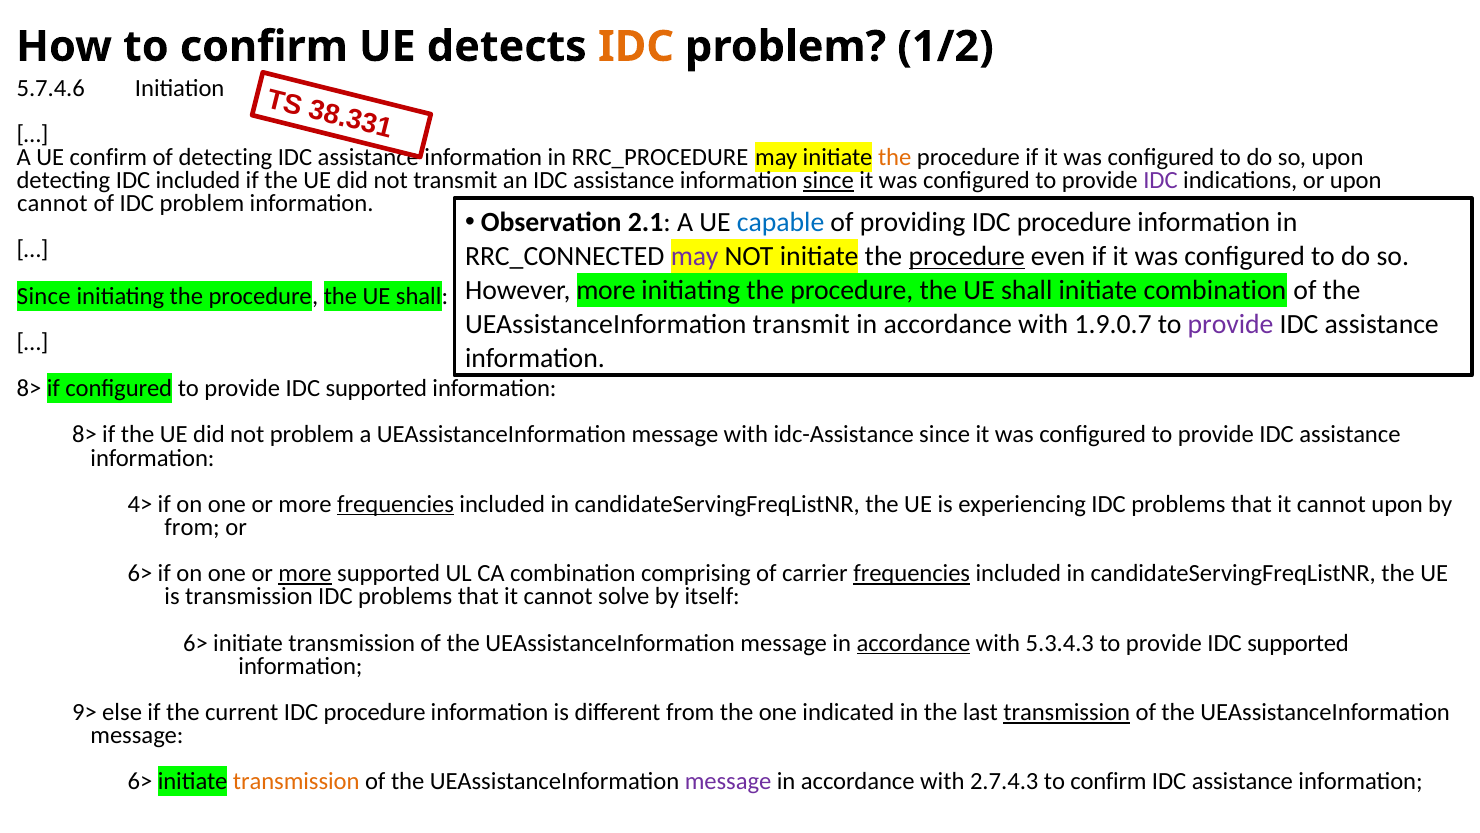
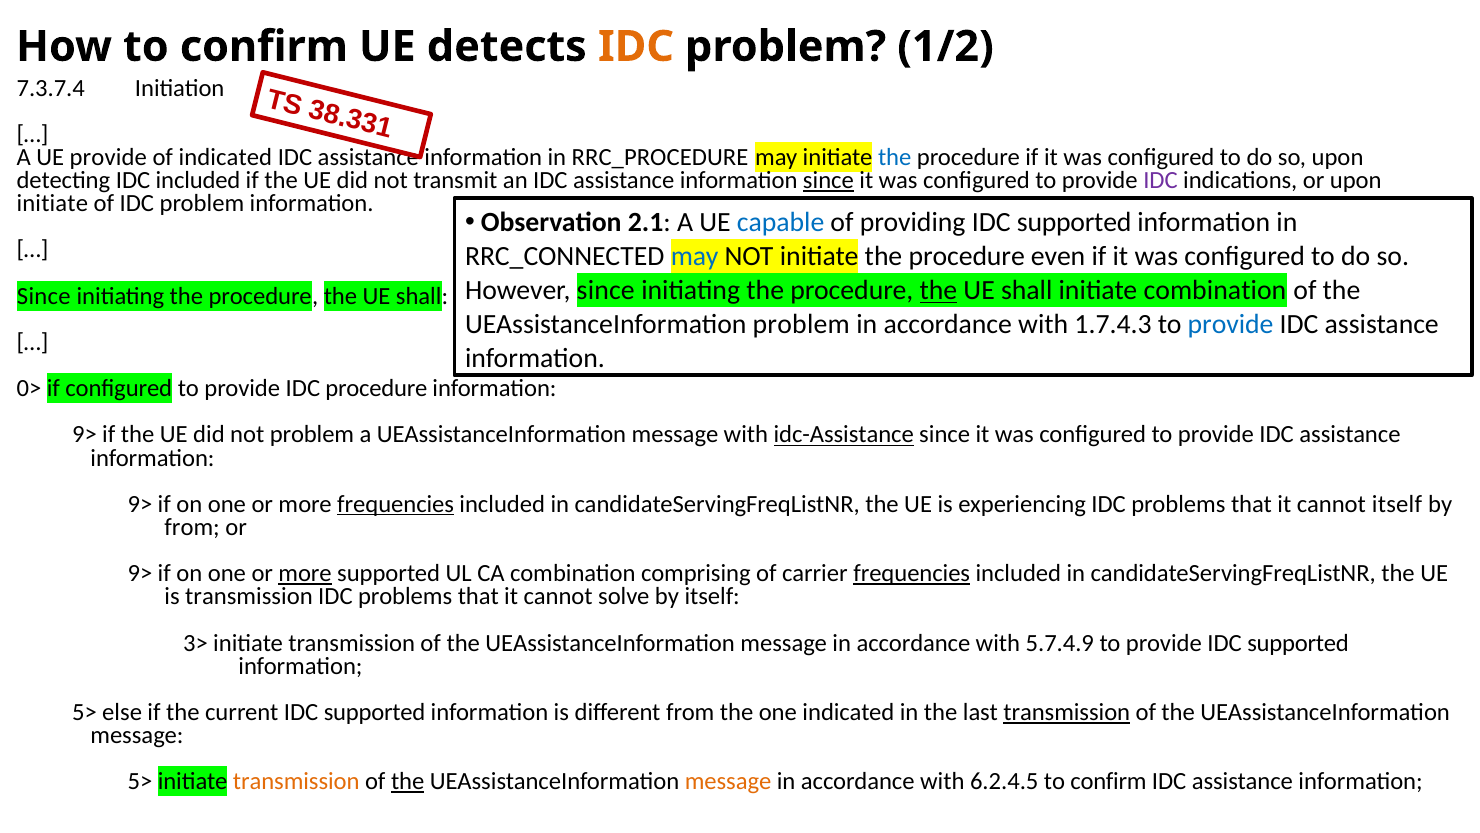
5.7.4.6: 5.7.4.6 -> 7.3.7.4 (51, 88)
UE confirm: confirm -> provide (108, 157)
of detecting: detecting -> indicated (225, 157)
the colour: orange -> blue (895, 157)
cannot: cannot -> initiate (52, 203)
providing IDC procedure: procedure -> supported (1074, 223)
may colour: purple -> blue (695, 257)
procedure underline: present -> none (967, 257)
However more: more -> since (606, 290)
the underline: none -> present (938, 290)
UEAssistanceInformation transmit: transmit -> problem (801, 324)
1.9.0.7: 1.9.0.7 -> 1.7.4.3 (1113, 324)
provide colour: purple -> blue (1231, 324)
8>: 8> -> 0> (29, 388)
supported: supported -> procedure (376, 388)
8>: 8> -> 9> (84, 435)
idc-Assistance underline: none -> present (844, 435)
4>: 4> -> 9> (140, 504)
cannot upon: upon -> itself (1397, 504)
6>: 6> -> 9> (140, 573)
6>: 6> -> 3> (195, 643)
accordance underline: present -> none (913, 643)
5.3.4.3: 5.3.4.3 -> 5.7.4.9 (1060, 643)
9>: 9> -> 5> (84, 712)
current IDC procedure: procedure -> supported (375, 712)
6>: 6> -> 5> (140, 781)
the underline: none -> present (408, 781)
message colour: purple -> orange (728, 781)
2.7.4.3: 2.7.4.3 -> 6.2.4.5 (1004, 781)
